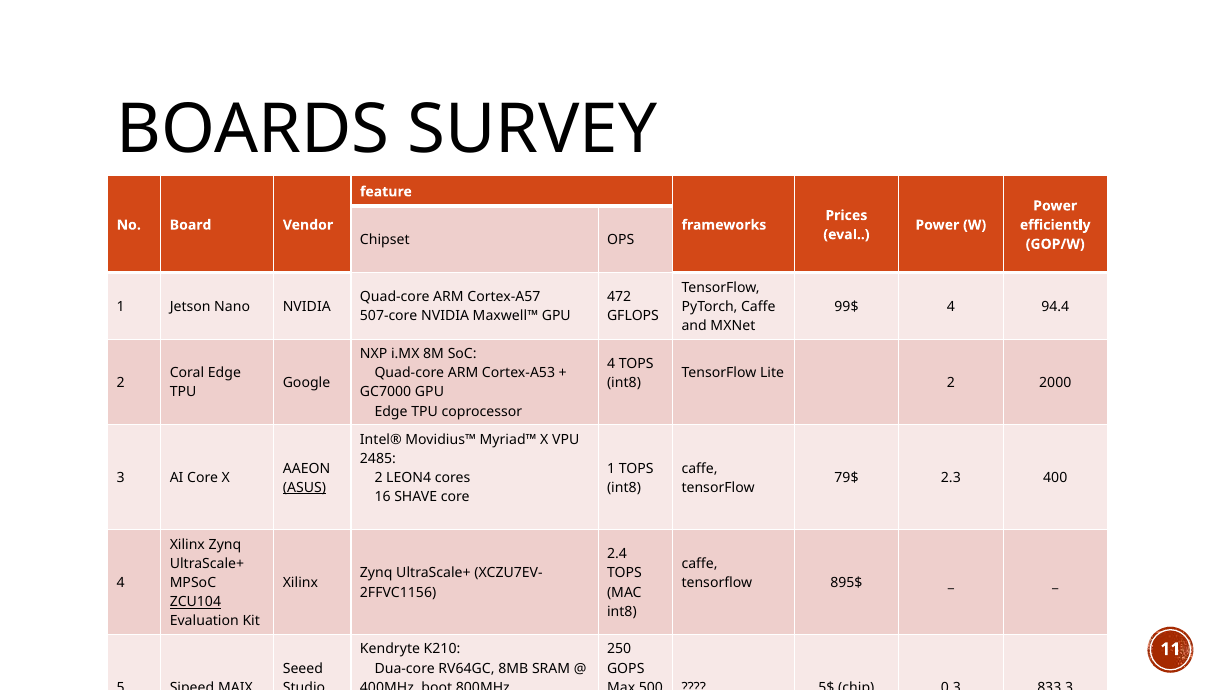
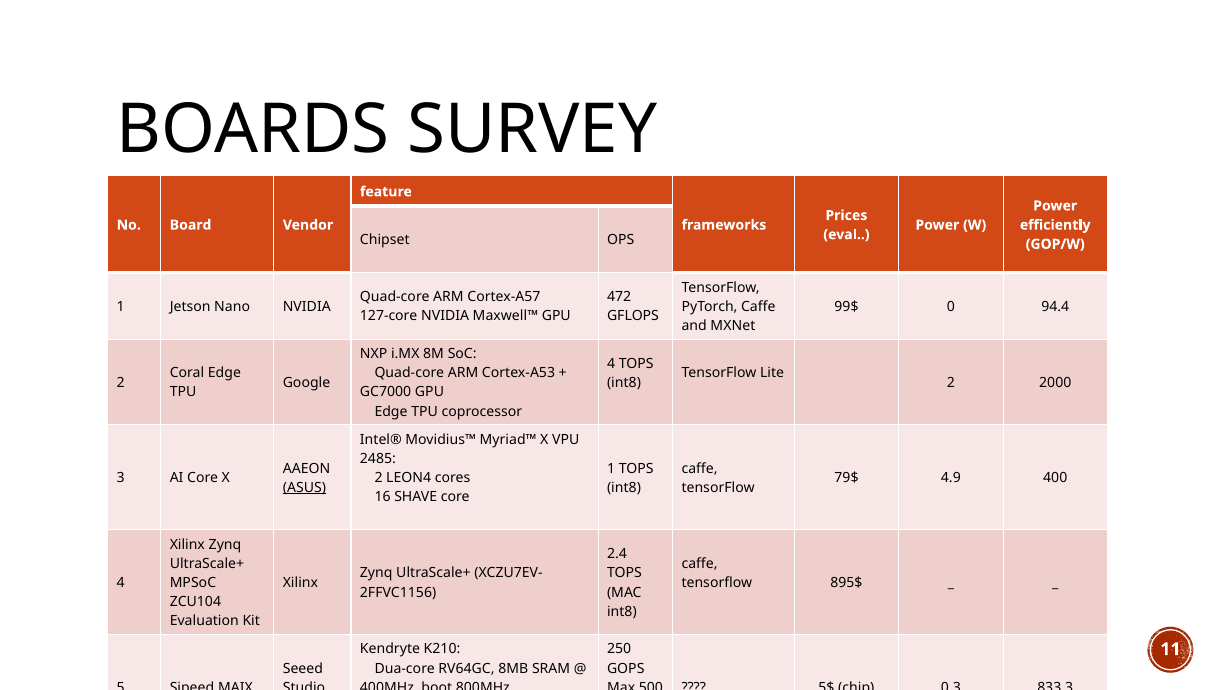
99$ 4: 4 -> 0 (951, 307)
507-core: 507-core -> 127-core (389, 316)
2.3: 2.3 -> 4.9 (951, 478)
ZCU104 underline: present -> none (195, 602)
